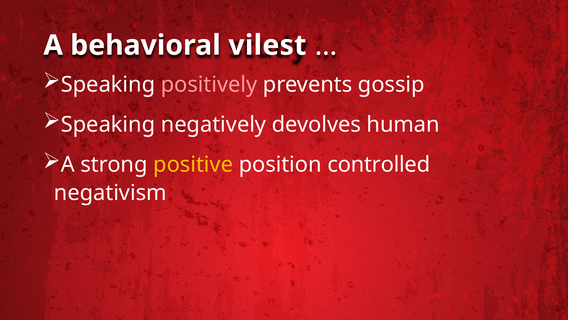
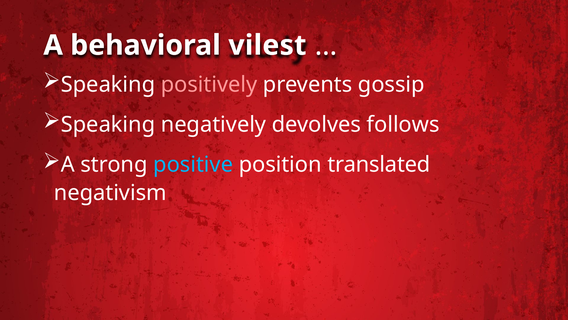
human: human -> follows (403, 124)
positive colour: yellow -> light blue (193, 164)
controlled: controlled -> translated (379, 164)
